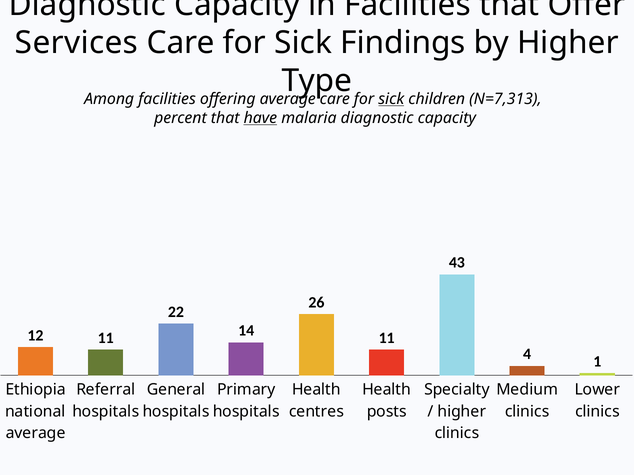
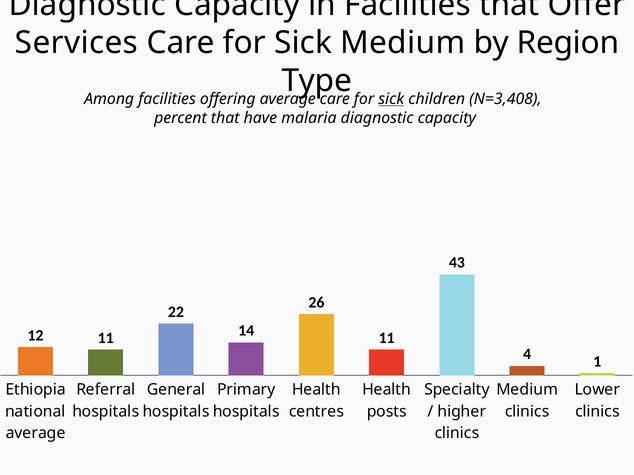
Sick Findings: Findings -> Medium (403, 43)
by Higher: Higher -> Region (568, 43)
N=7,313: N=7,313 -> N=3,408 (505, 99)
have underline: present -> none (260, 118)
